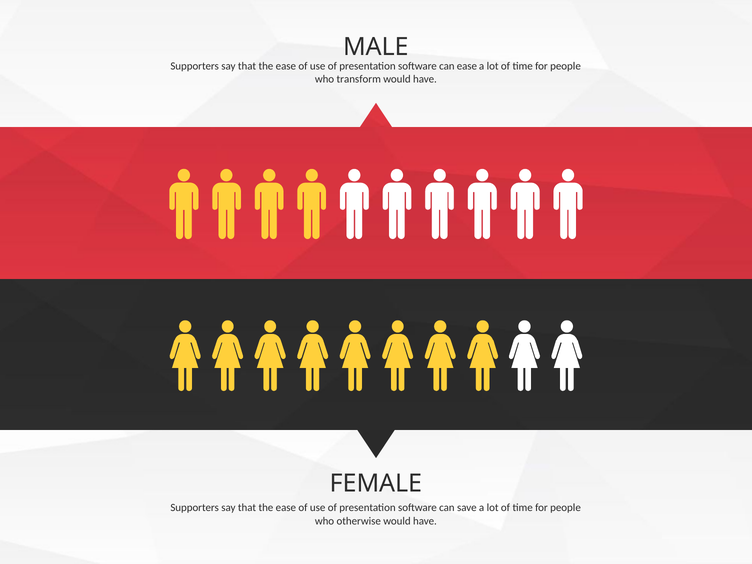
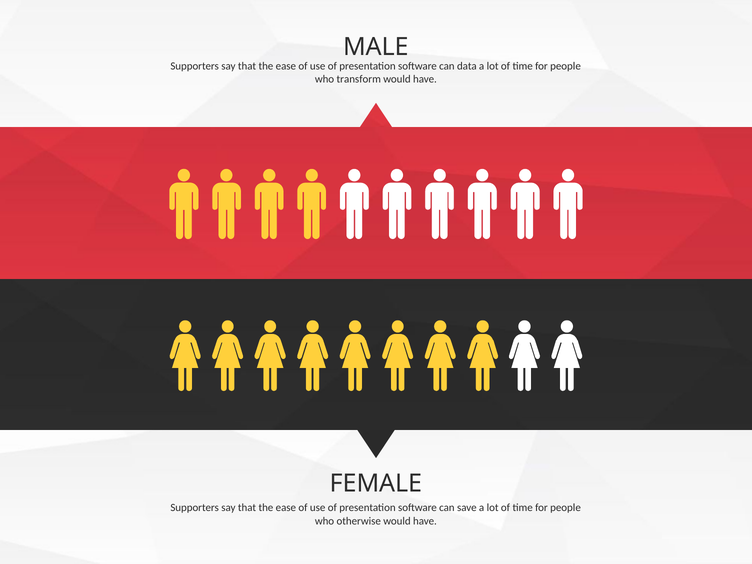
can ease: ease -> data (467, 66)
